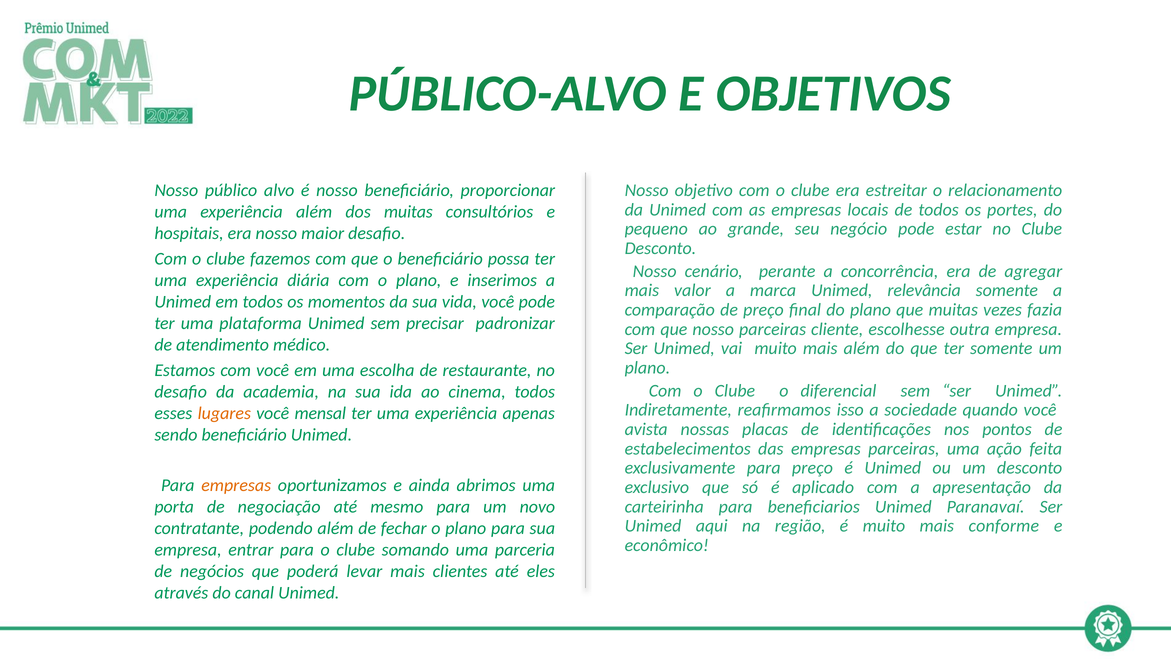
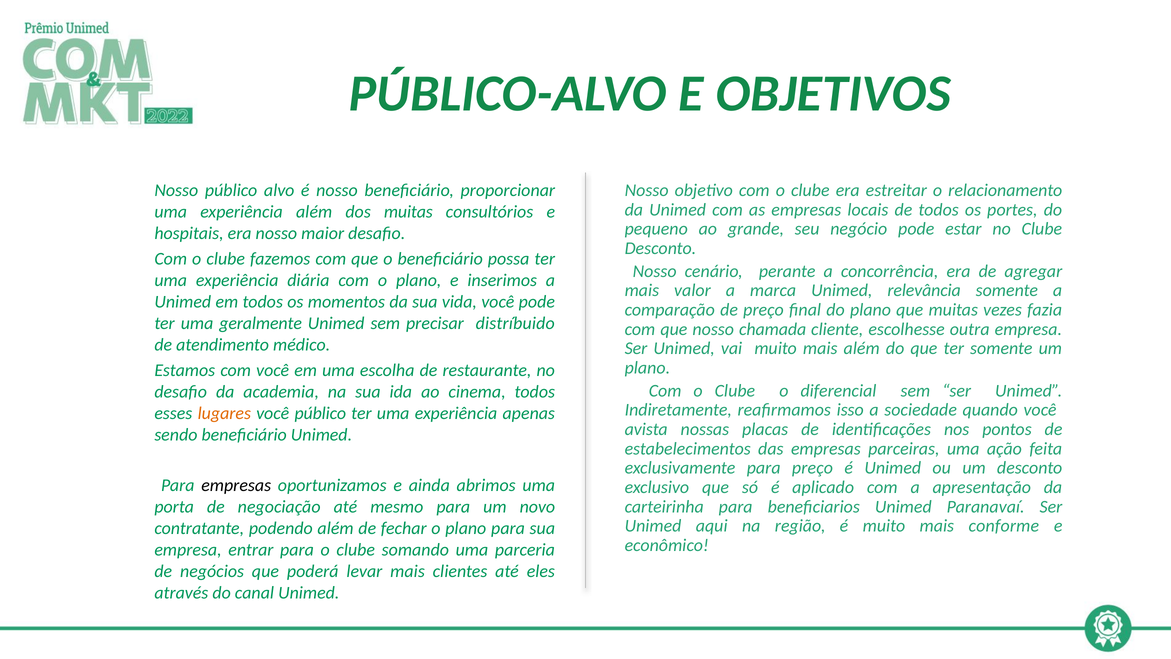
plataforma: plataforma -> geralmente (261, 323)
padronizar: padronizar -> distríbuido (515, 323)
nosso parceiras: parceiras -> chamada (773, 329)
você mensal: mensal -> público (320, 413)
empresas colour: orange -> black (236, 485)
